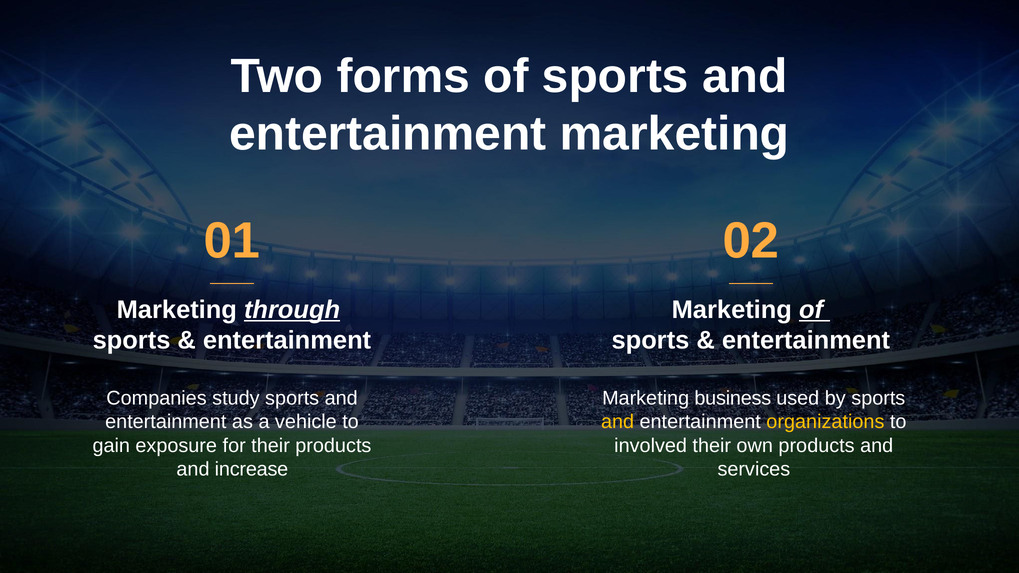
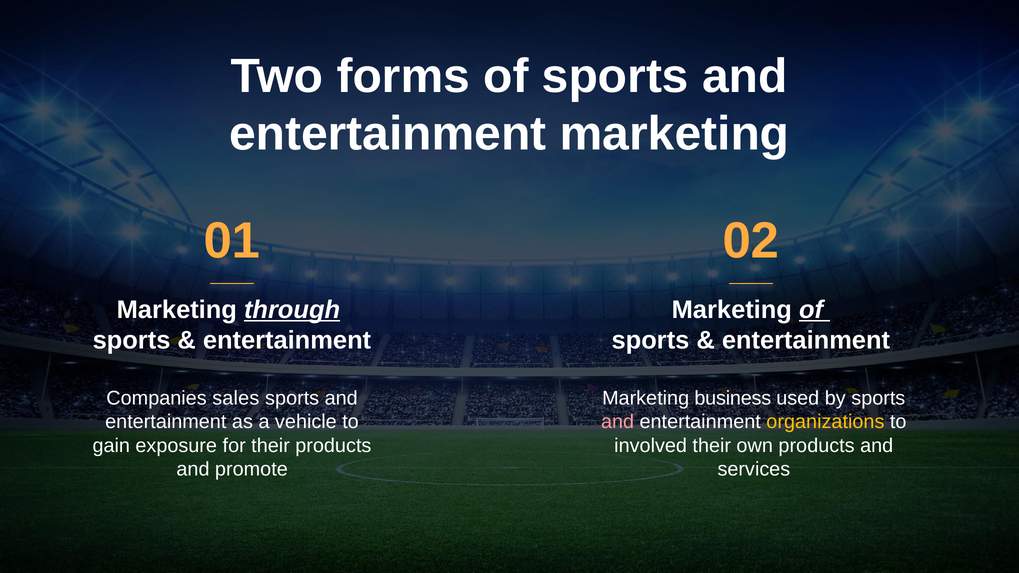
study: study -> sales (236, 398)
and colour: yellow -> pink (618, 422)
increase: increase -> promote (251, 470)
